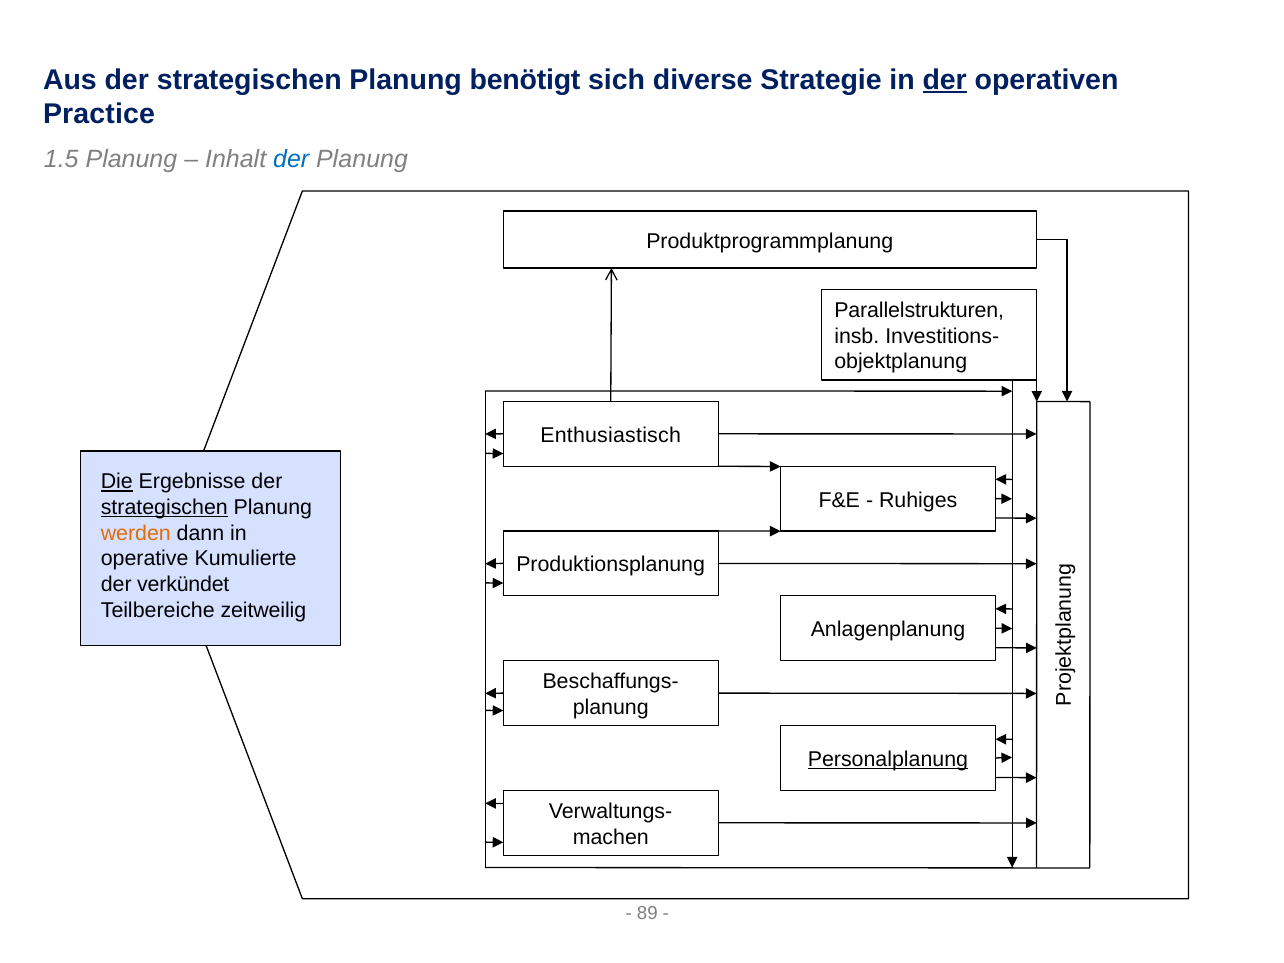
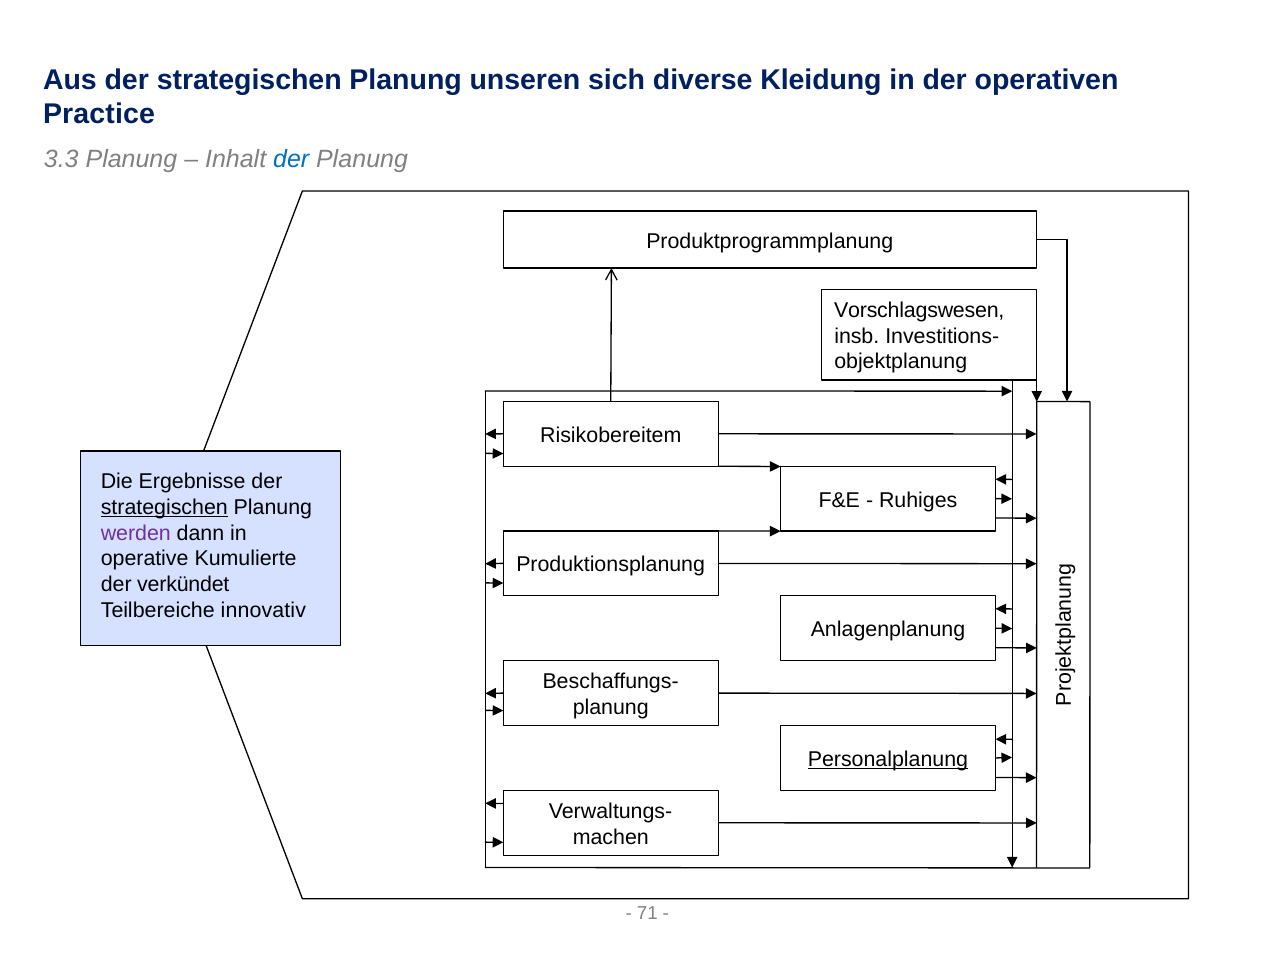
benötigt: benötigt -> unseren (525, 80)
Strategie: Strategie -> Kleidung (821, 80)
der underline: present -> none (945, 80)
1.5: 1.5 -> 3.3 (61, 159)
Parallelstrukturen: Parallelstrukturen -> Vorschlagswesen (919, 310)
Enthusiastisch: Enthusiastisch -> Risikobereitem (611, 435)
Die underline: present -> none (117, 482)
werden colour: orange -> purple (136, 533)
zeitweilig: zeitweilig -> innovativ (263, 610)
89: 89 -> 71 (647, 914)
